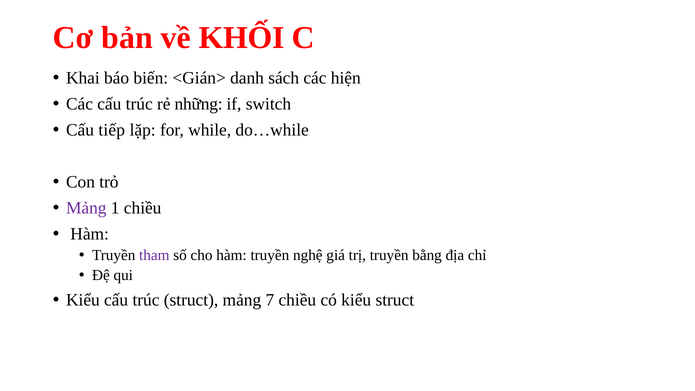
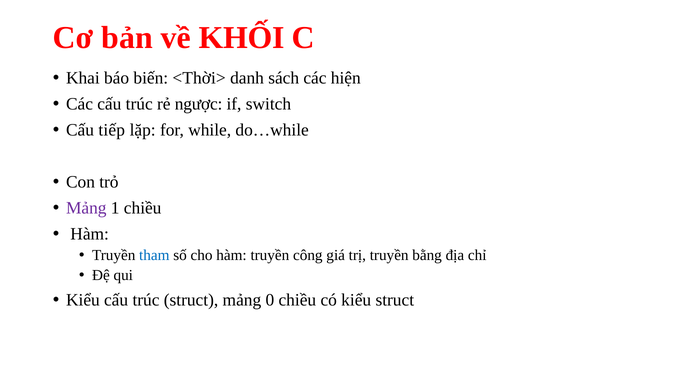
<Gián>: <Gián> -> <Thời> (199, 78)
những: những -> ngược (199, 104)
tham colour: purple -> blue (154, 255)
nghệ: nghệ -> công (308, 255)
7: 7 -> 0 (270, 300)
